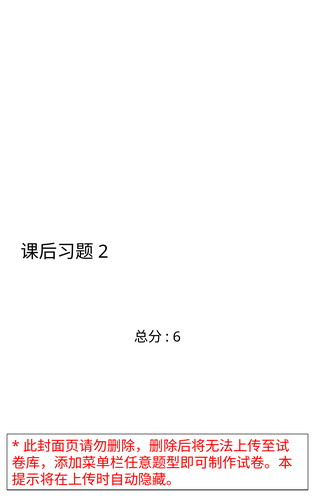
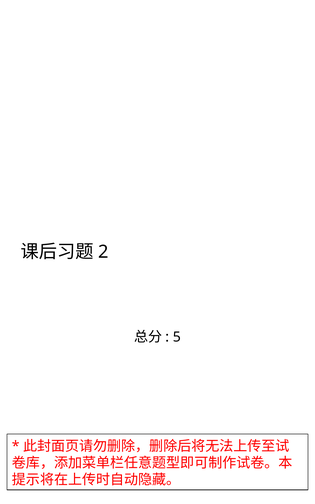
6: 6 -> 5 (177, 337)
